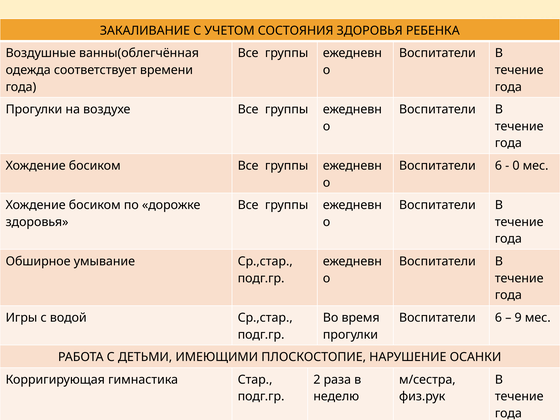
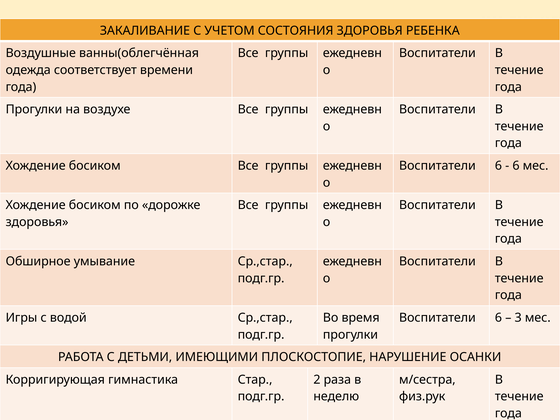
0: 0 -> 6 (516, 166)
9: 9 -> 3 (518, 318)
